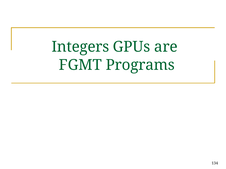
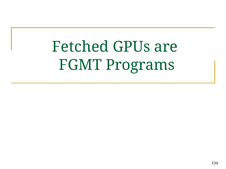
Integers: Integers -> Fetched (80, 47)
